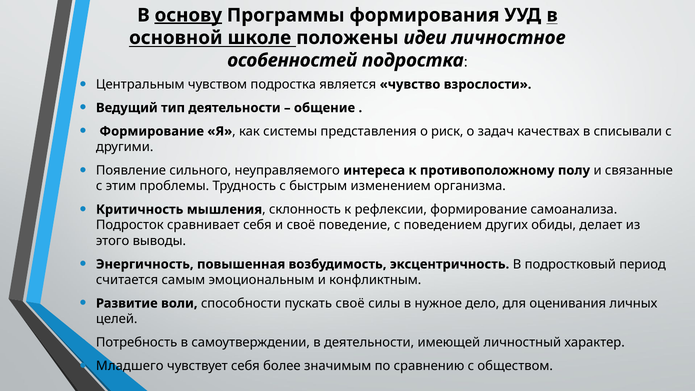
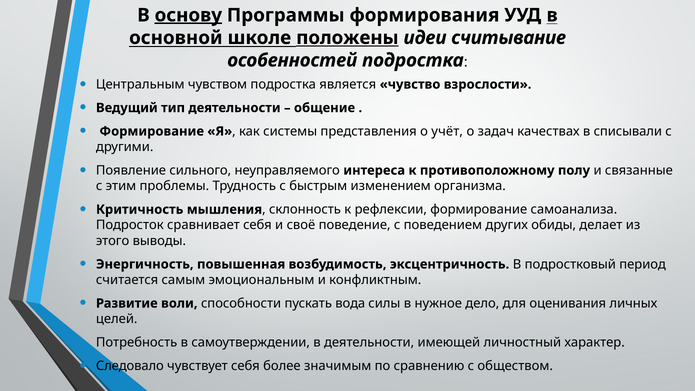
положены underline: none -> present (347, 38)
личностное: личностное -> считывание (509, 38)
риск: риск -> учёт (447, 131)
пускать своё: своё -> вода (350, 303)
Младшего: Младшего -> Следовало (130, 366)
